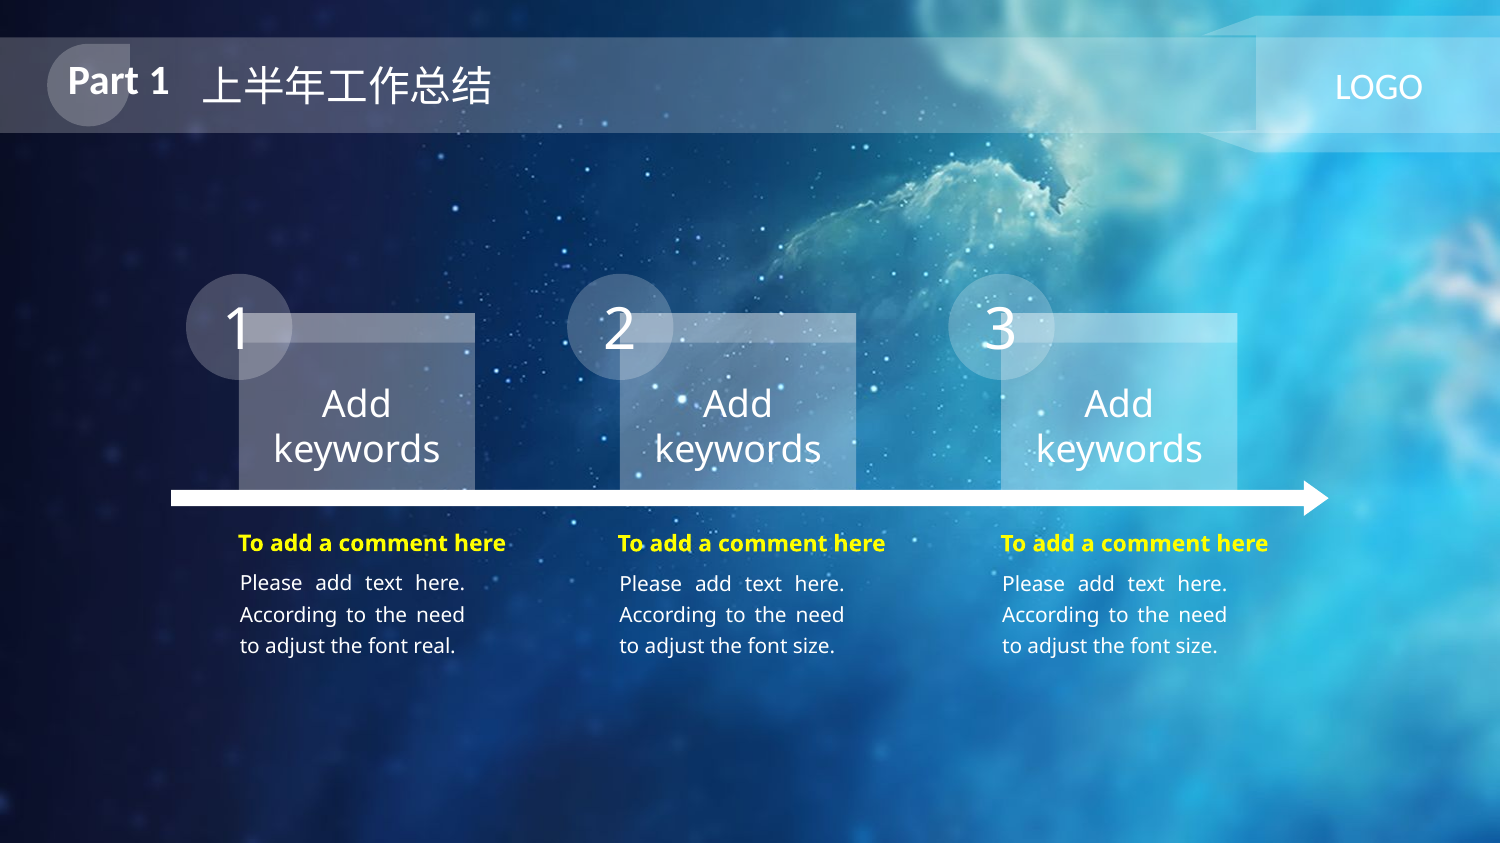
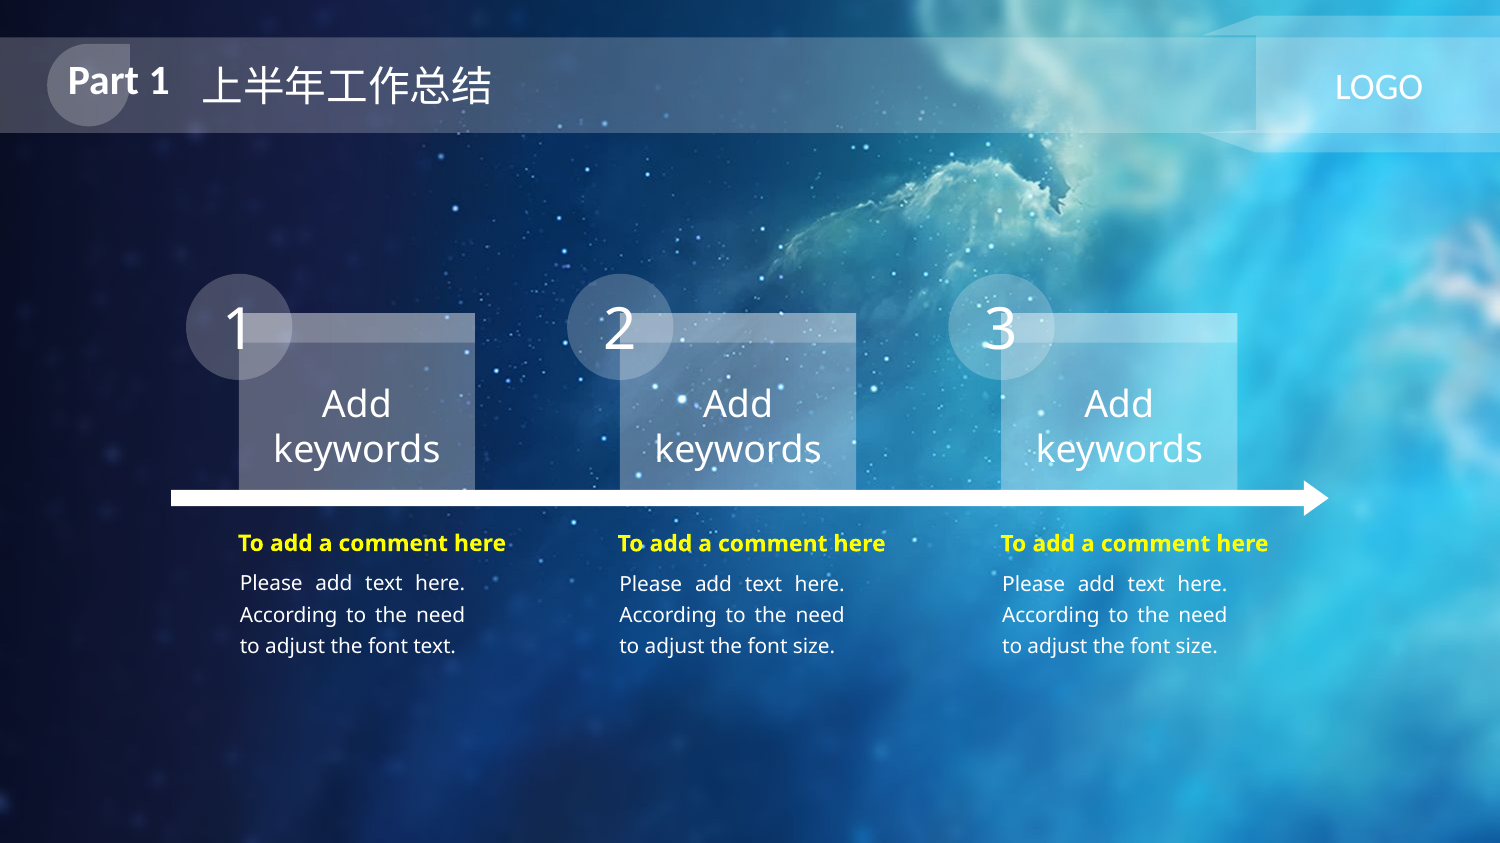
font real: real -> text (435, 647)
